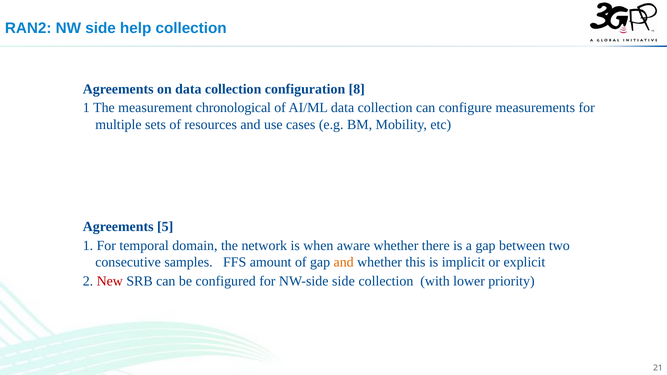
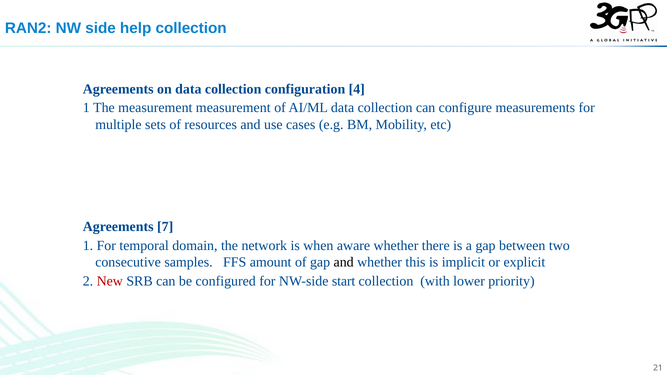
8: 8 -> 4 (357, 89)
measurement chronological: chronological -> measurement (233, 108)
5: 5 -> 7 (165, 227)
and colour: orange -> black (344, 262)
NW-side side: side -> start (344, 281)
